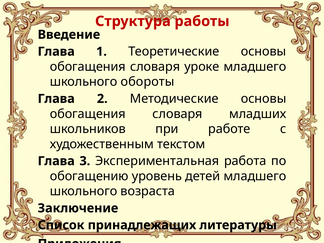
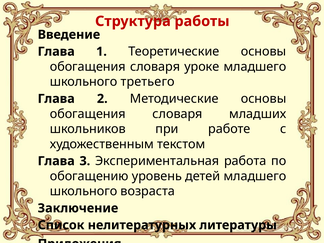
обороты: обороты -> третьего (148, 82)
принадлежащих: принадлежащих -> нелитературных (142, 225)
